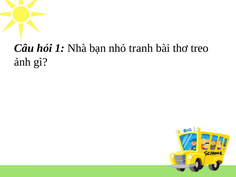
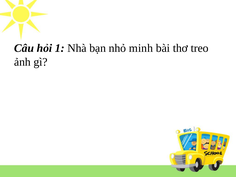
tranh: tranh -> minh (141, 48)
